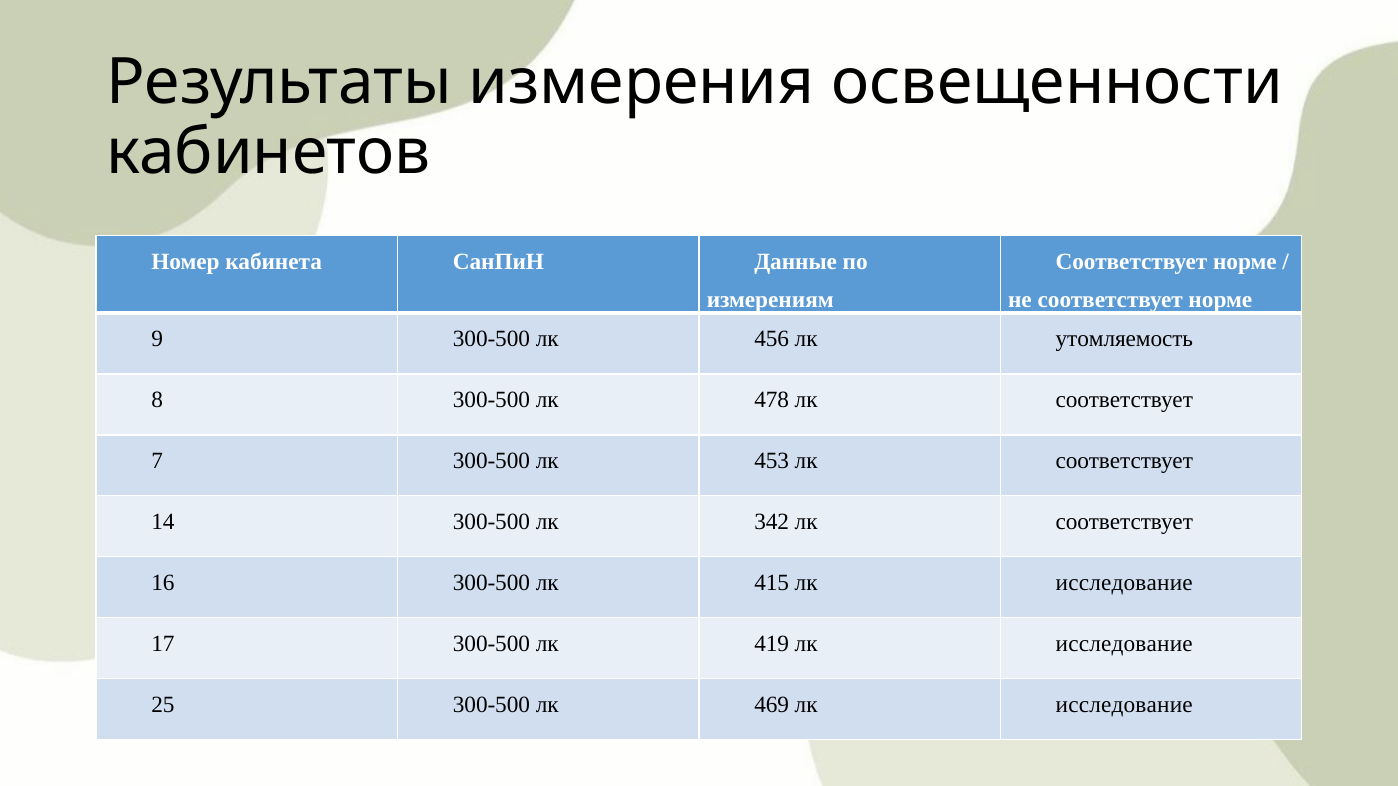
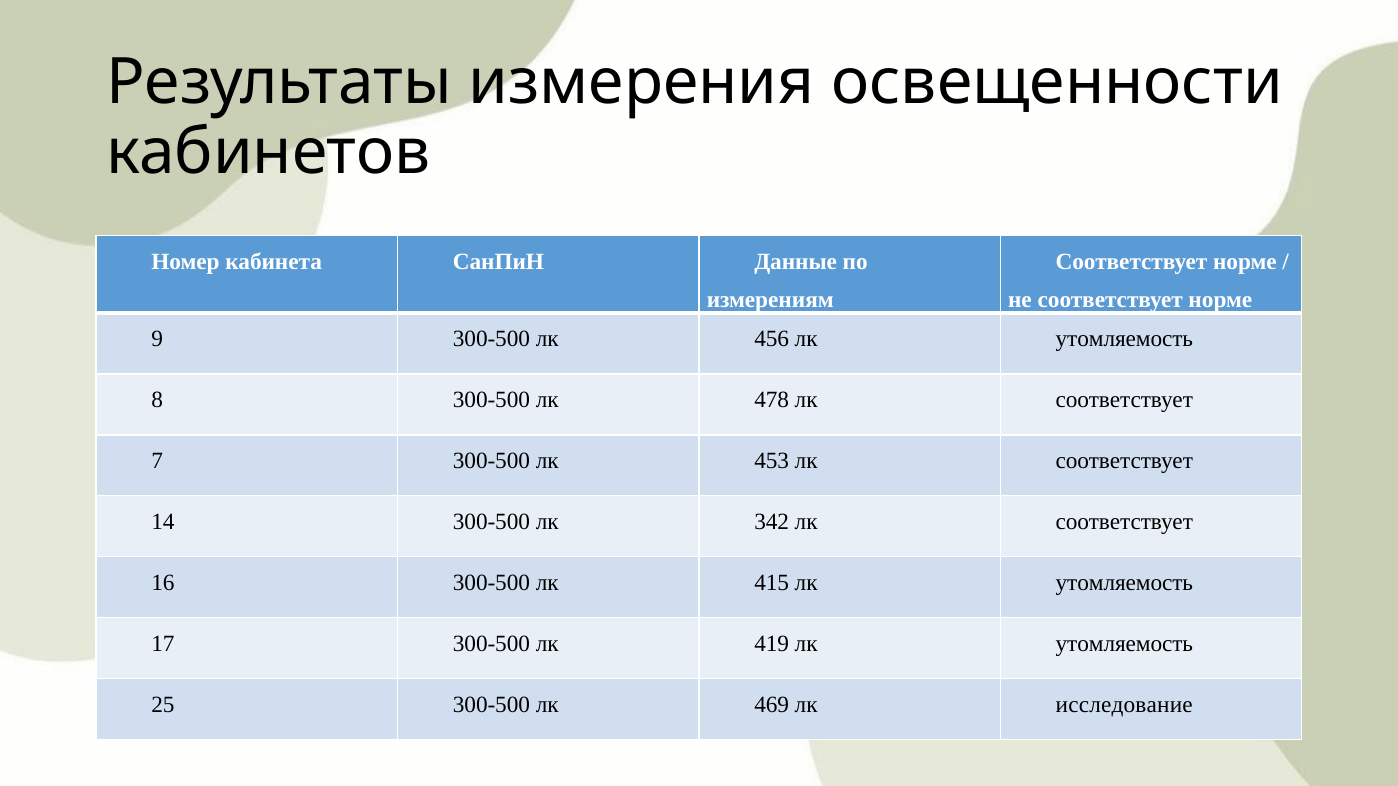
415 лк исследование: исследование -> утомляемость (1124, 583)
419 лк исследование: исследование -> утомляемость (1124, 644)
